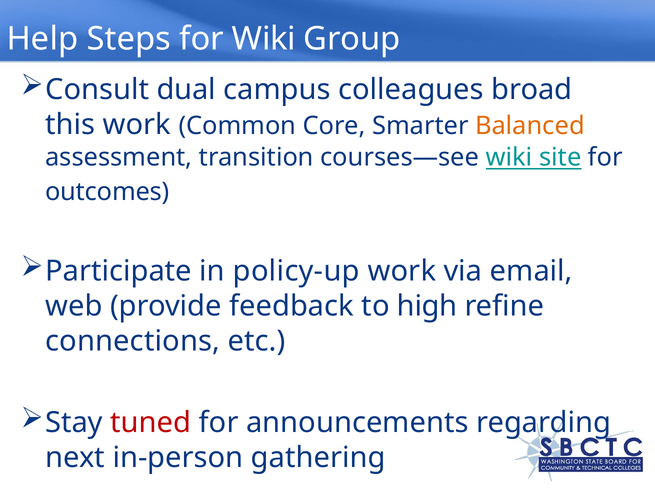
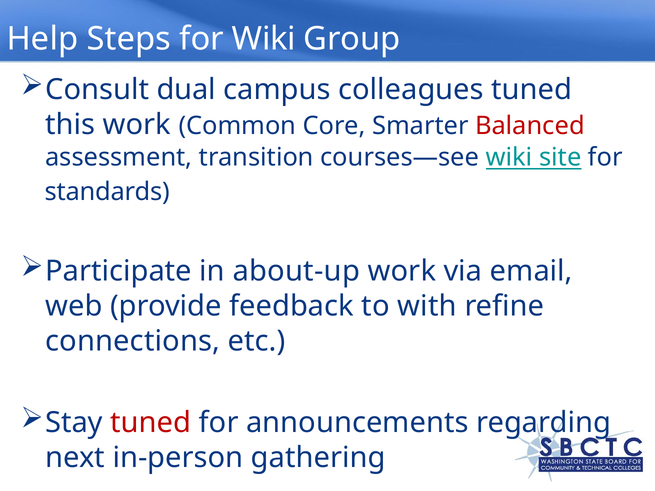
colleagues broad: broad -> tuned (532, 90)
Balanced colour: orange -> red (530, 126)
outcomes: outcomes -> standards (107, 192)
policy-up: policy-up -> about-up (296, 271)
high: high -> with (427, 306)
